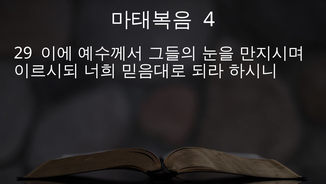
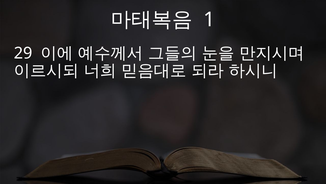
4: 4 -> 1 (209, 20)
